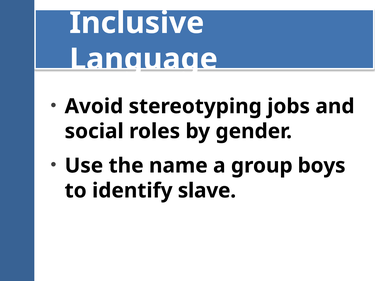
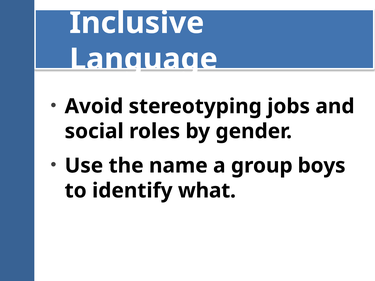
slave: slave -> what (207, 191)
